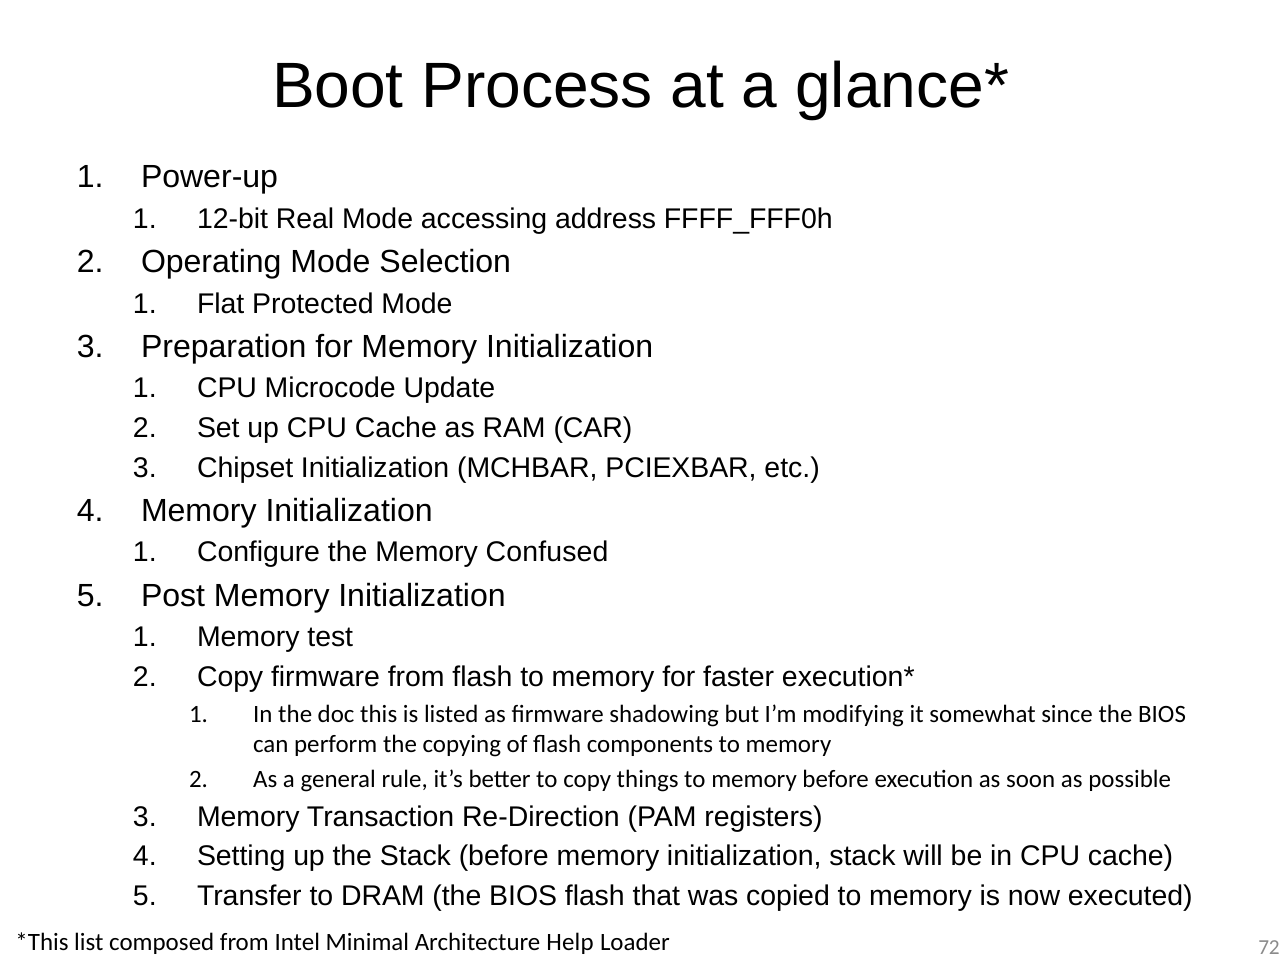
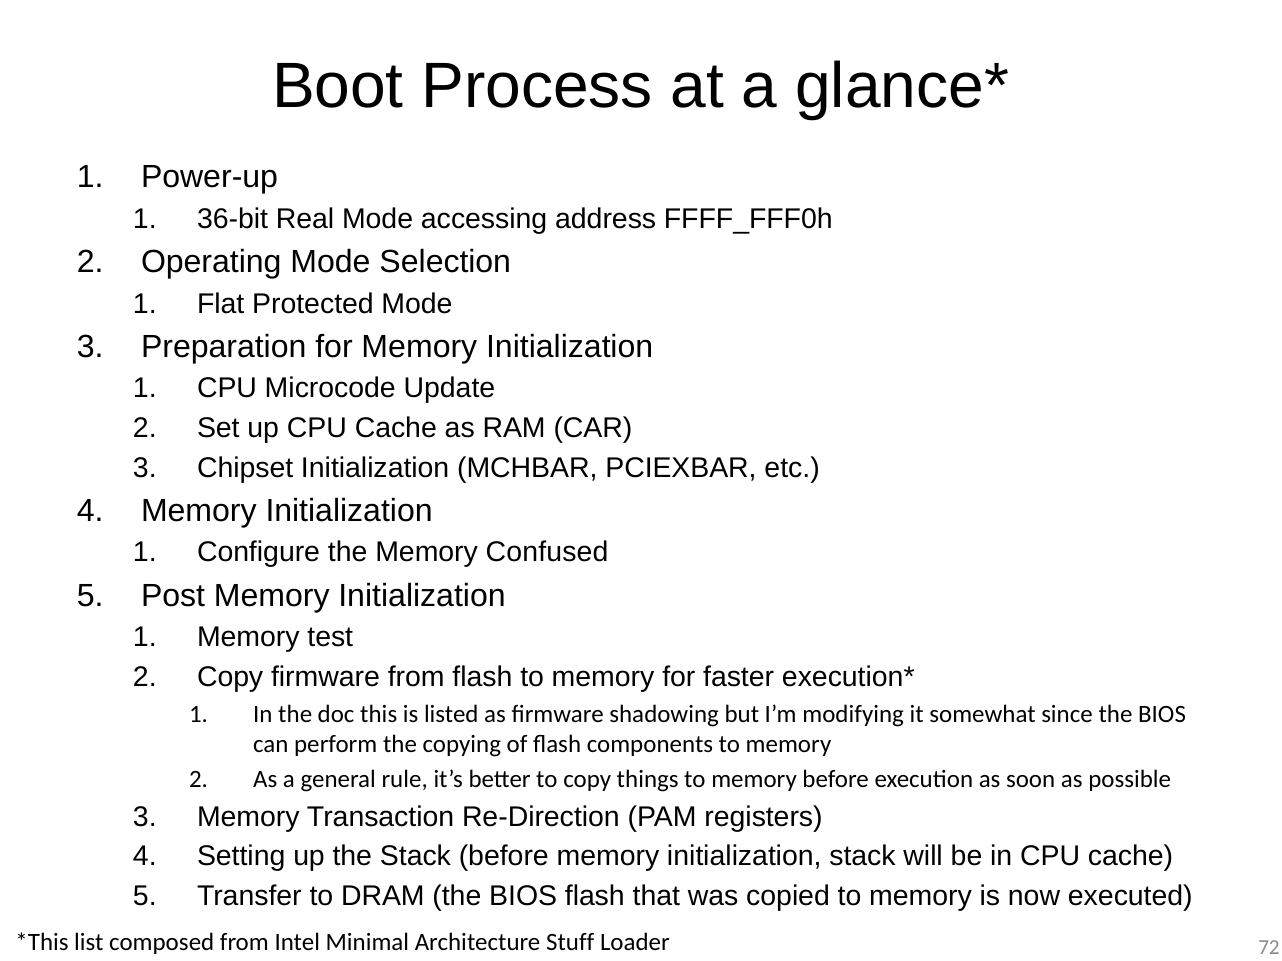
12-bit: 12-bit -> 36-bit (233, 219)
Help: Help -> Stuff (570, 943)
